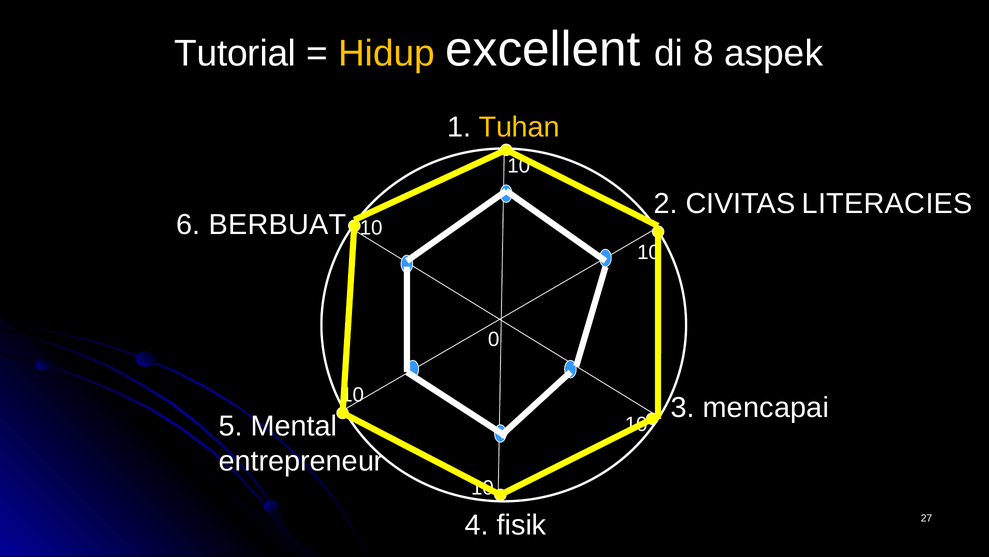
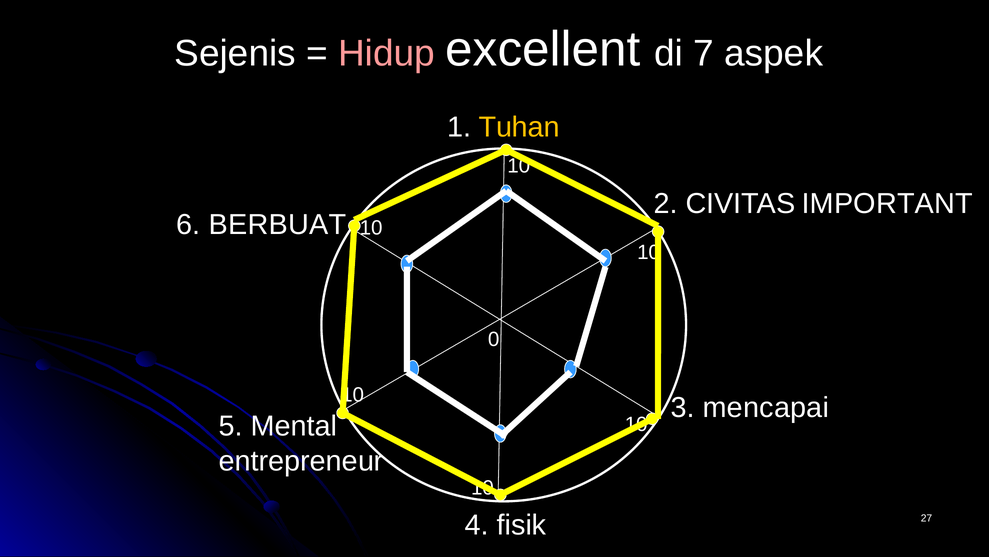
Tutorial: Tutorial -> Sejenis (235, 53)
Hidup colour: yellow -> pink (386, 53)
8: 8 -> 7 (704, 53)
LITERACIES: LITERACIES -> IMPORTANT (887, 203)
